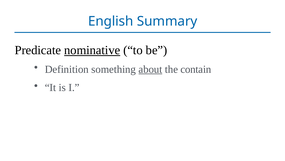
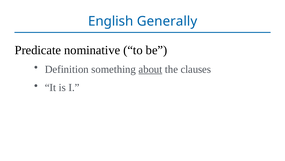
Summary: Summary -> Generally (167, 21)
nominative underline: present -> none (92, 50)
contain: contain -> clauses (196, 69)
